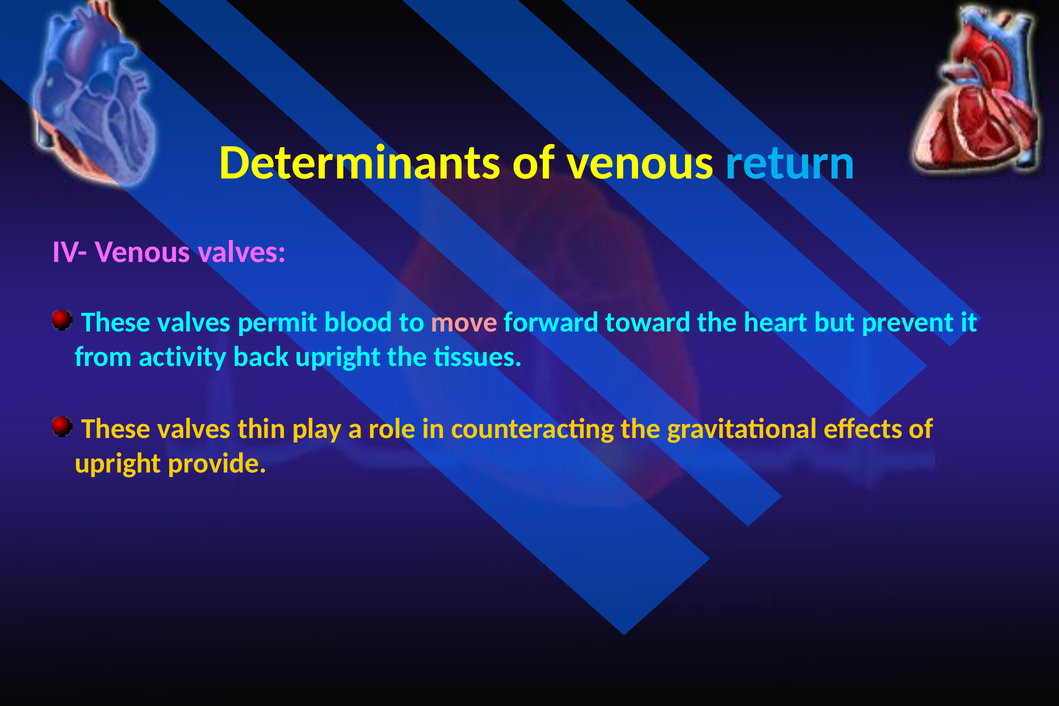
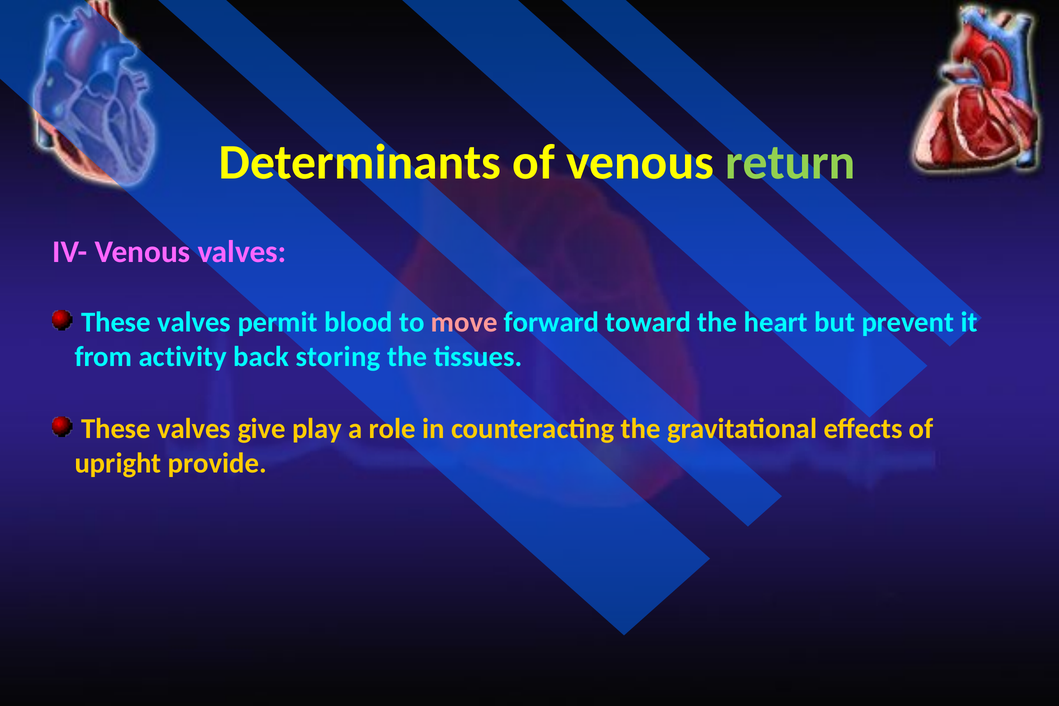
return colour: light blue -> light green (790, 162)
back upright: upright -> storing (338, 357)
thin: thin -> give (262, 429)
